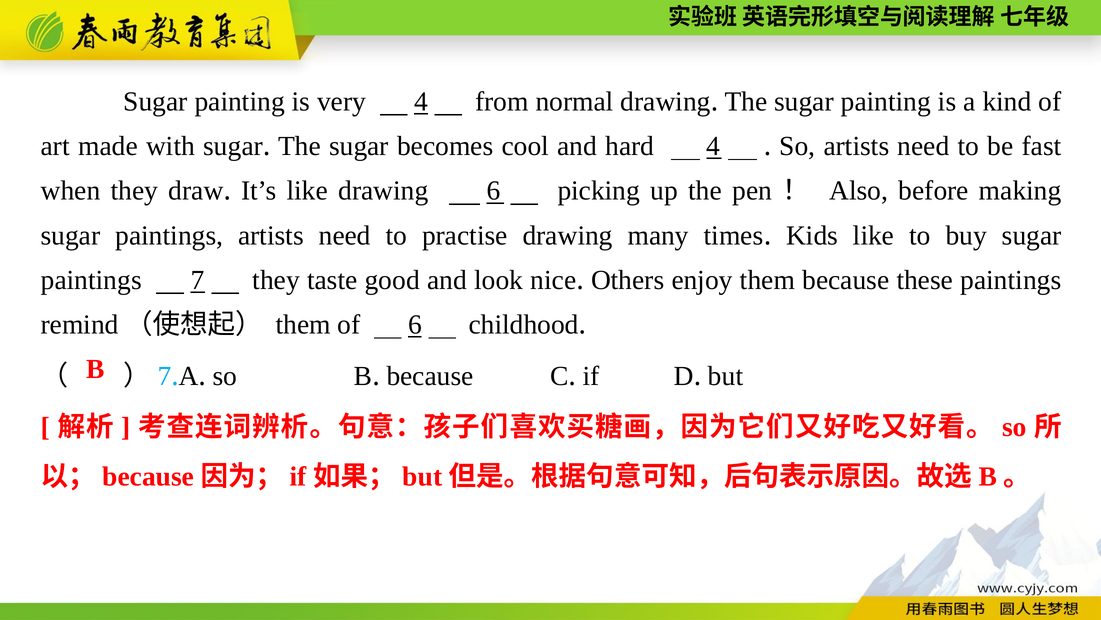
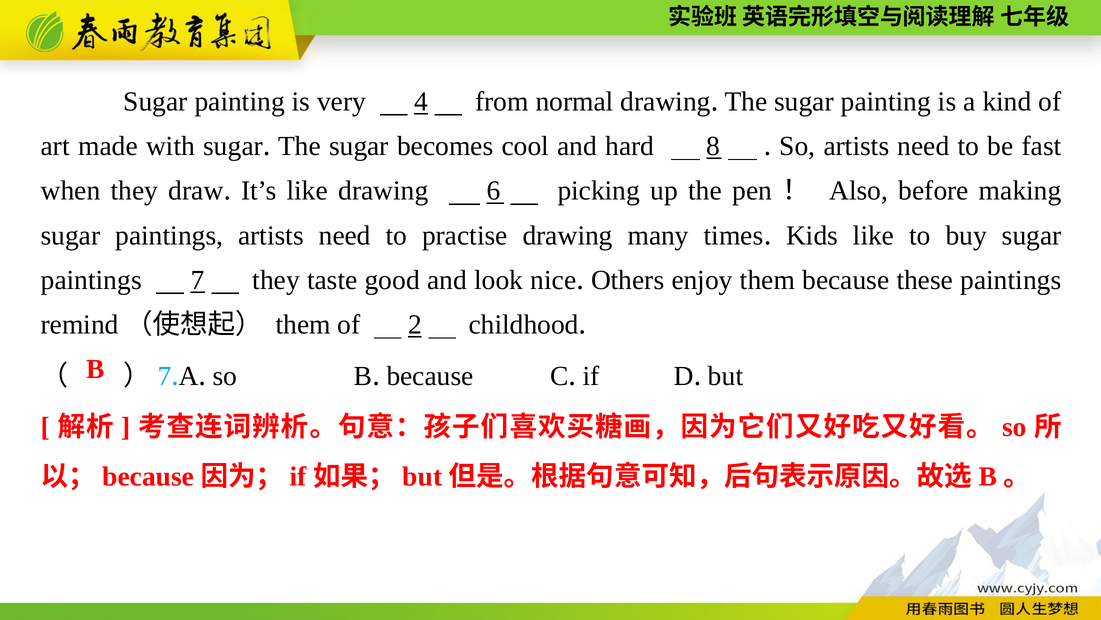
hard 4: 4 -> 8 (713, 146)
of 6: 6 -> 2 (415, 324)
